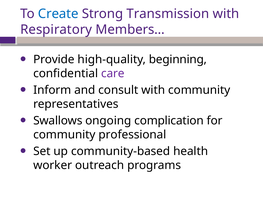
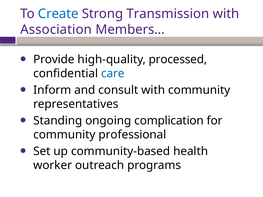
Respiratory: Respiratory -> Association (56, 30)
beginning: beginning -> processed (178, 60)
care colour: purple -> blue (113, 74)
Swallows: Swallows -> Standing (58, 121)
